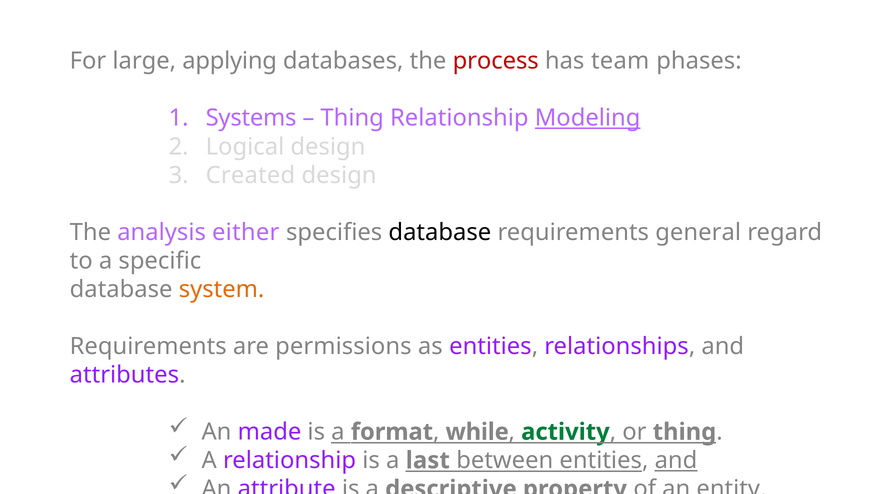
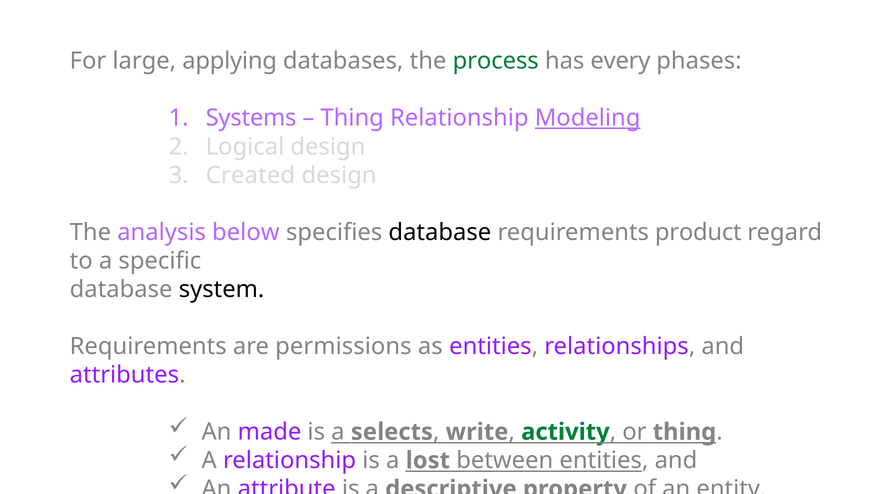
process colour: red -> green (496, 61)
team: team -> every (620, 61)
either: either -> below (246, 232)
general: general -> product (698, 232)
system colour: orange -> black (222, 290)
format: format -> selects (392, 432)
while: while -> write (477, 432)
last: last -> lost (428, 461)
and underline: present -> none (676, 461)
